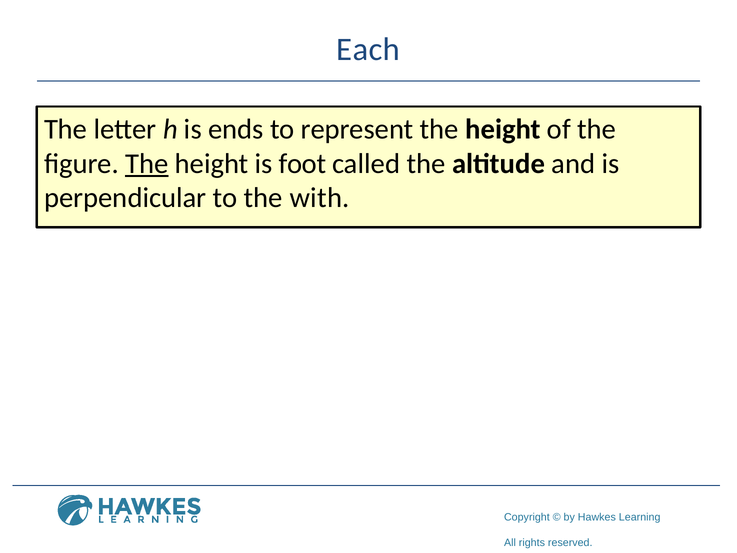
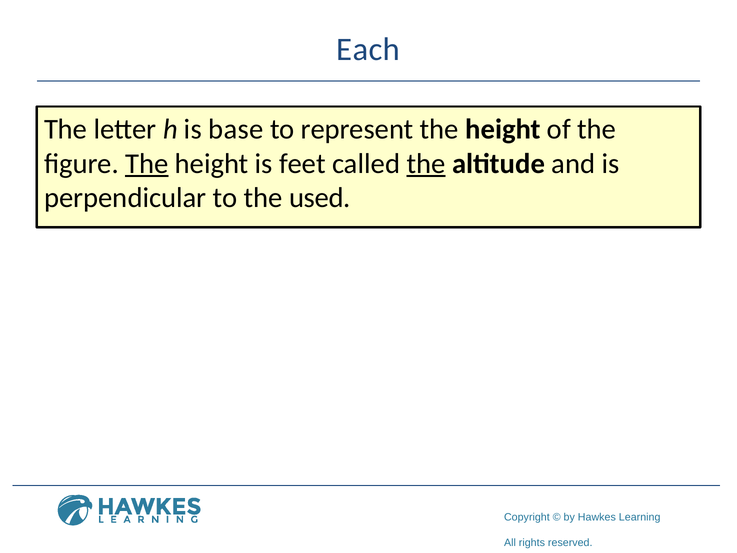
ends: ends -> base (236, 129)
foot: foot -> feet (302, 164)
the underline: none -> present (426, 164)
with: with -> used (320, 198)
